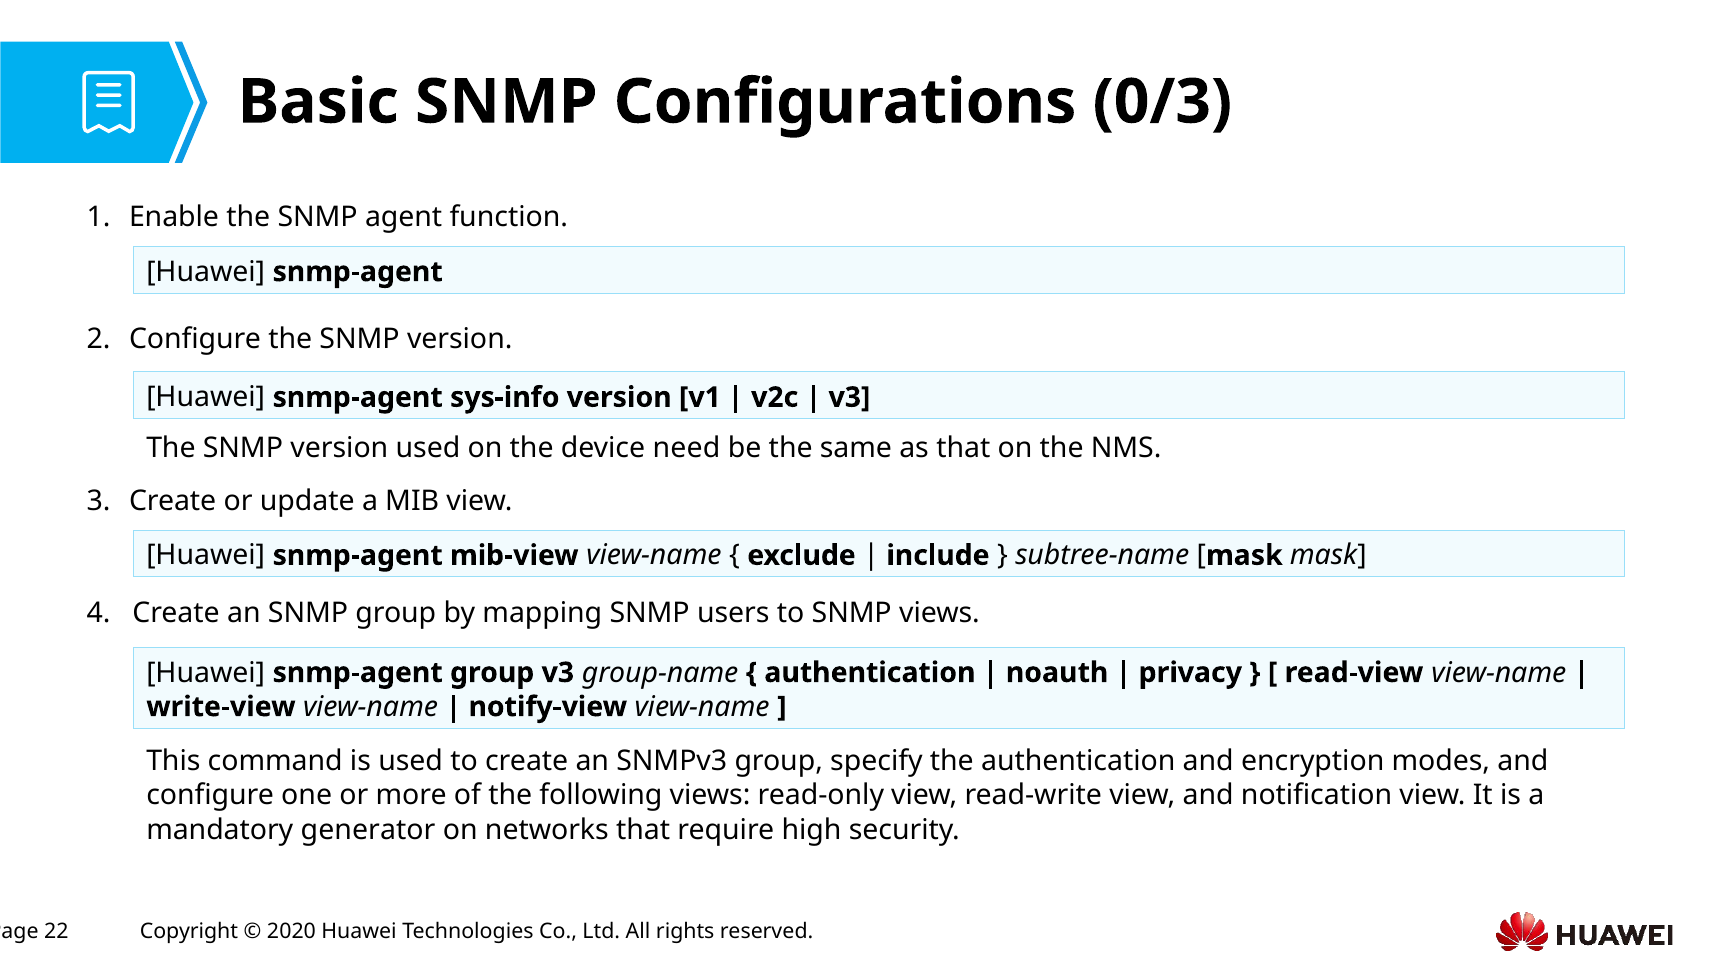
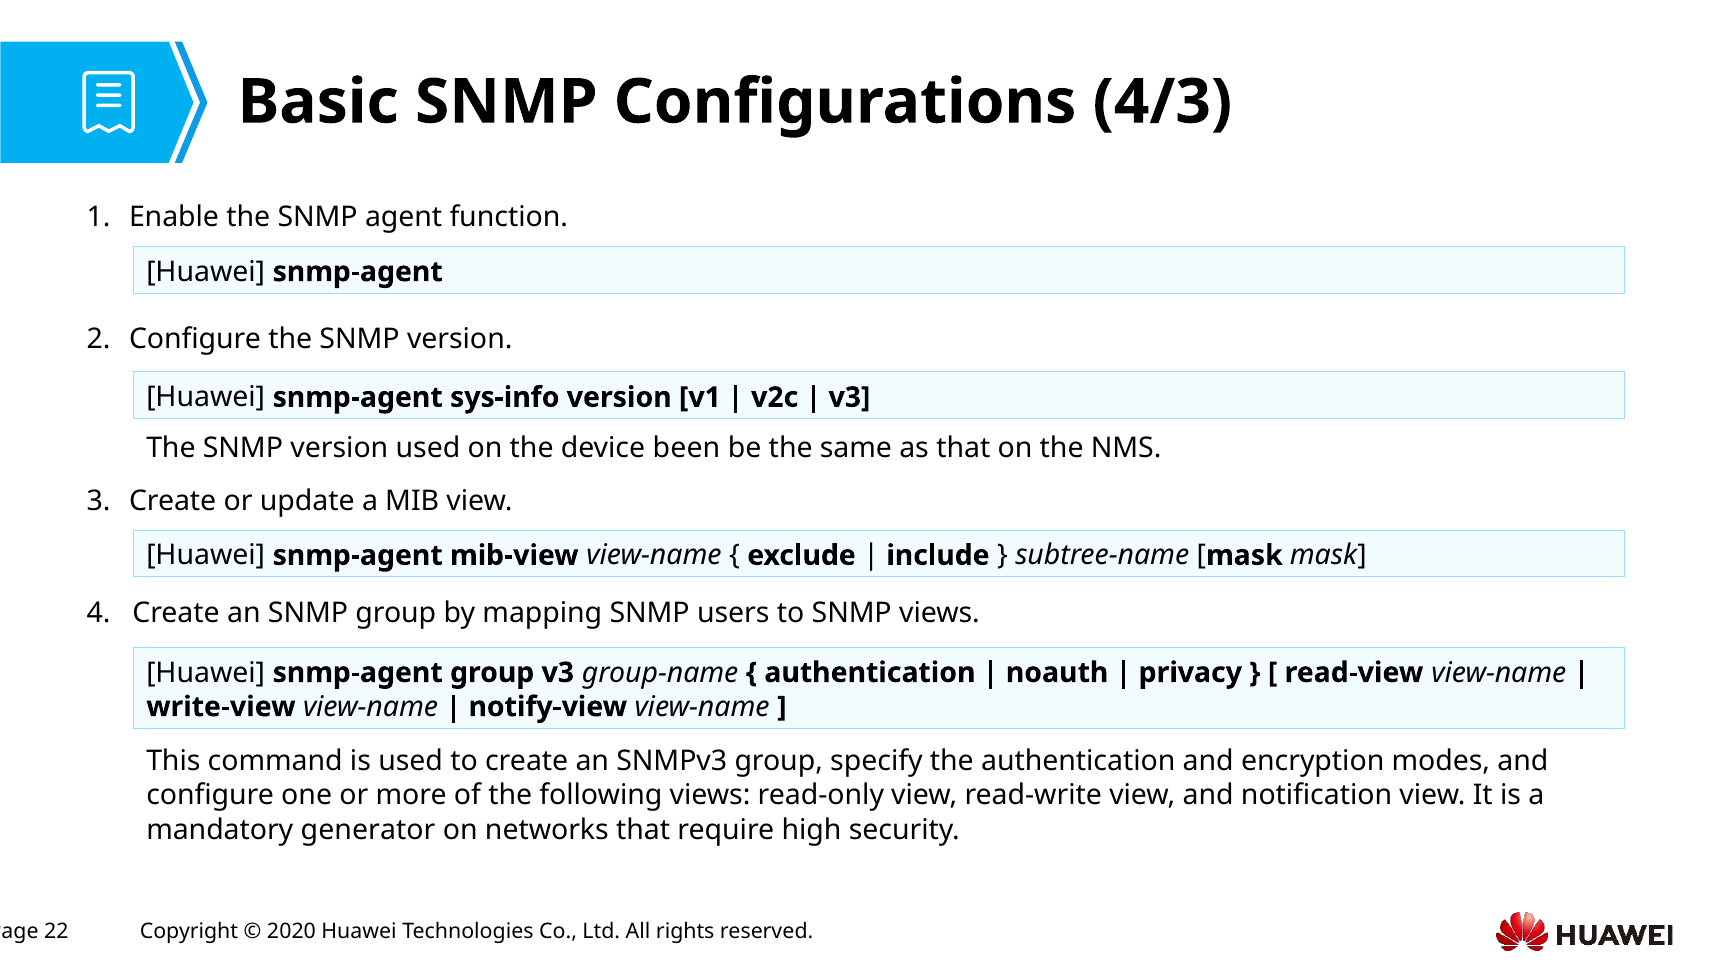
0/3: 0/3 -> 4/3 (1162, 102)
need: need -> been (686, 448)
